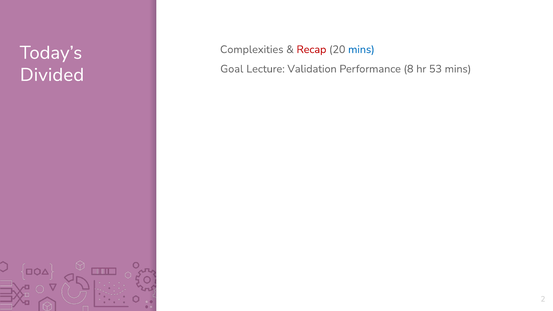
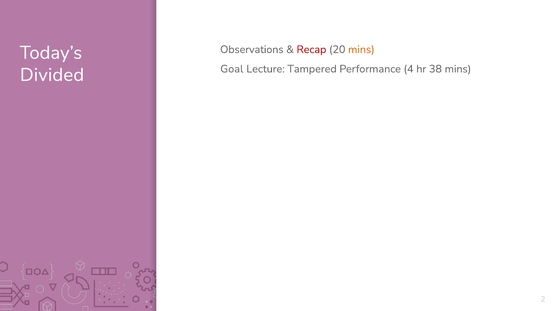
Complexities: Complexities -> Observations (252, 49)
mins colour: blue -> orange (361, 49)
Validation: Validation -> Tampered (312, 69)
8: 8 -> 4 (409, 69)
53: 53 -> 38 (435, 69)
